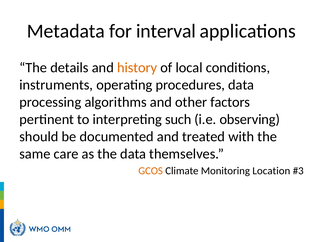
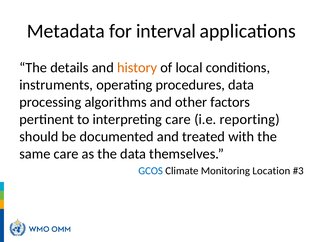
interpreting such: such -> care (178, 120)
observing: observing -> reporting (250, 120)
GCOS colour: orange -> blue (151, 171)
